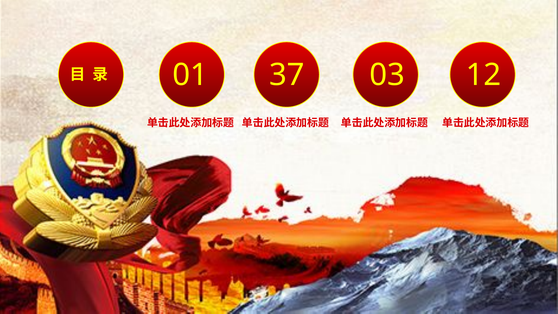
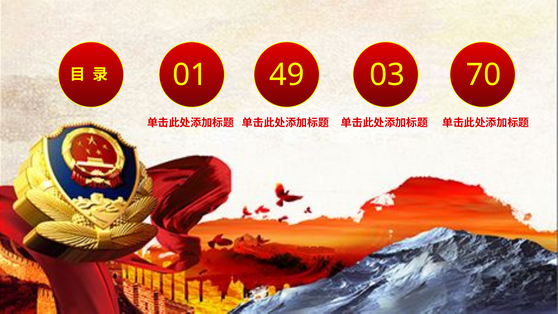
37: 37 -> 49 (287, 75)
12: 12 -> 70 (484, 75)
